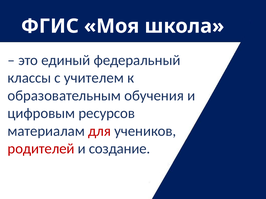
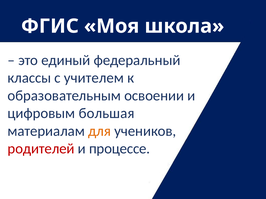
обучения: обучения -> освоении (154, 96)
ресурсов: ресурсов -> большая (107, 114)
для colour: red -> orange (100, 131)
создание: создание -> процессе (120, 149)
